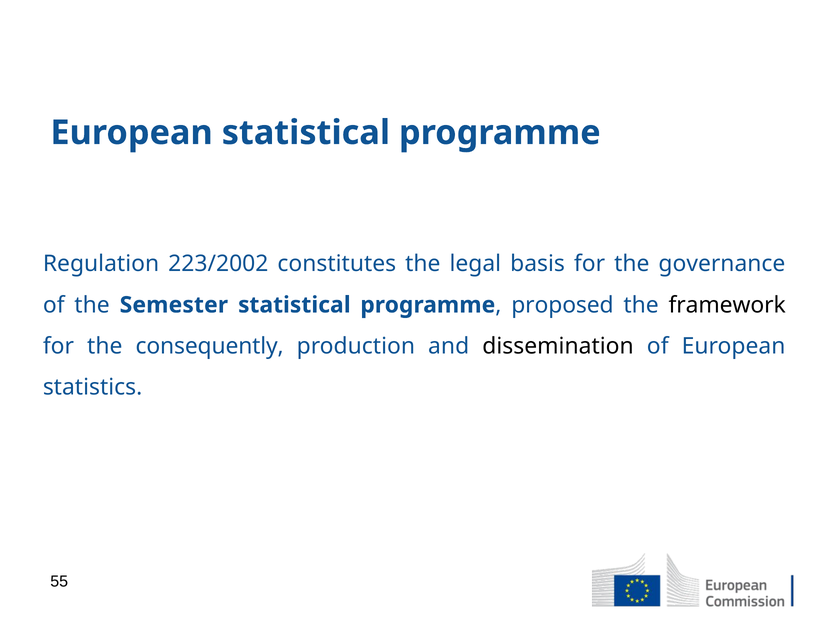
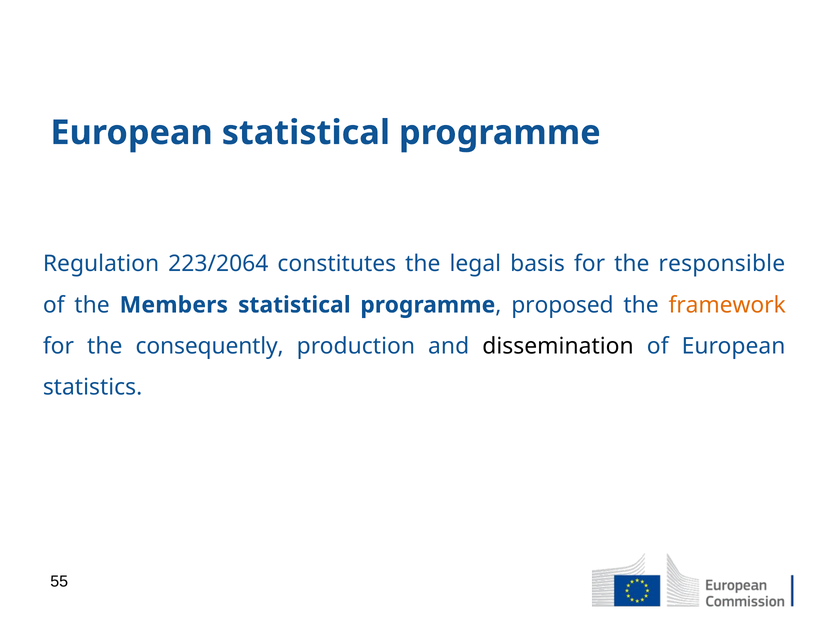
223/2002: 223/2002 -> 223/2064 (218, 264)
governance: governance -> responsible (722, 264)
Semester: Semester -> Members (174, 305)
framework colour: black -> orange (727, 305)
